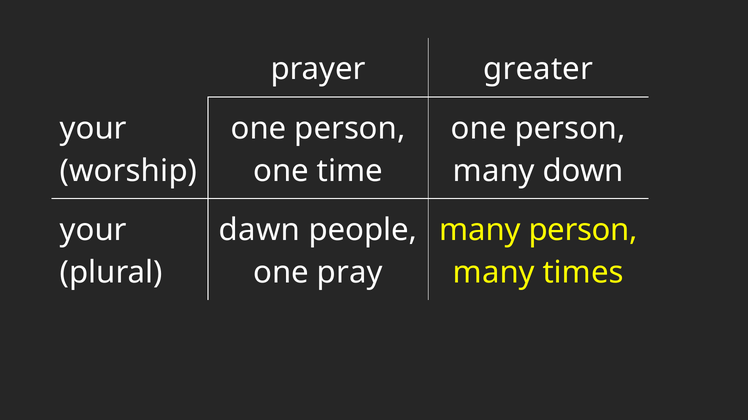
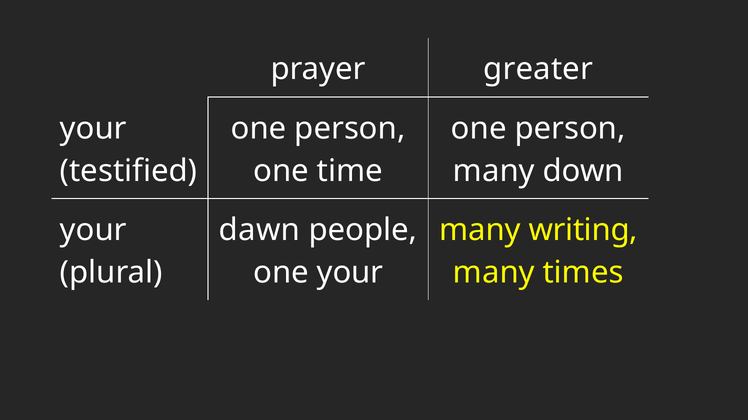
worship: worship -> testified (129, 171)
many person: person -> writing (583, 230)
one pray: pray -> your (350, 273)
